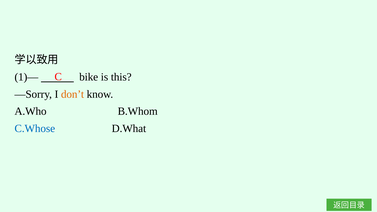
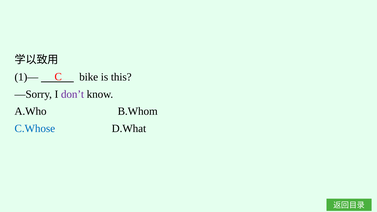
don’t colour: orange -> purple (73, 94)
